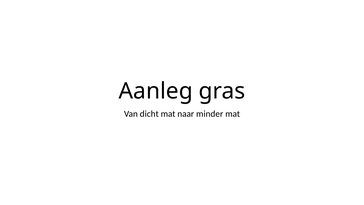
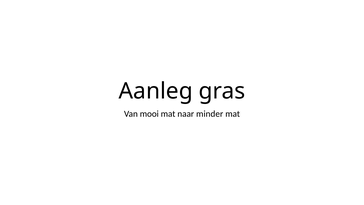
dicht: dicht -> mooi (149, 114)
